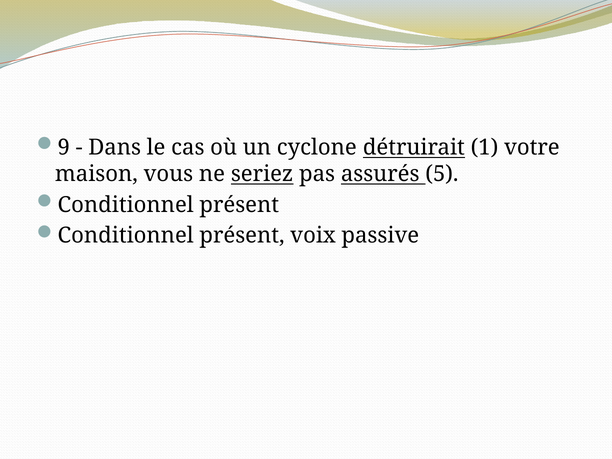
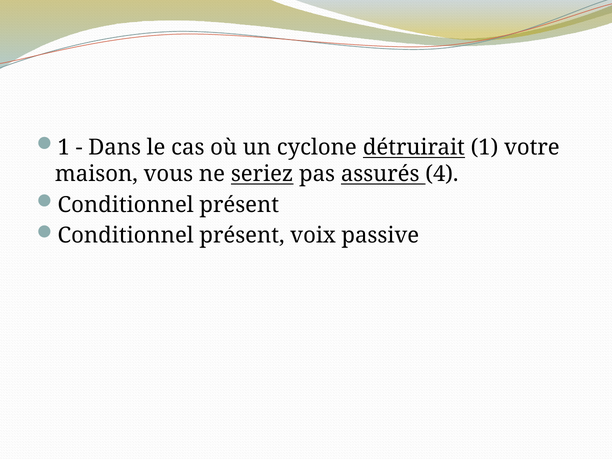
9: 9 -> 1 (64, 147)
5: 5 -> 4 (442, 174)
